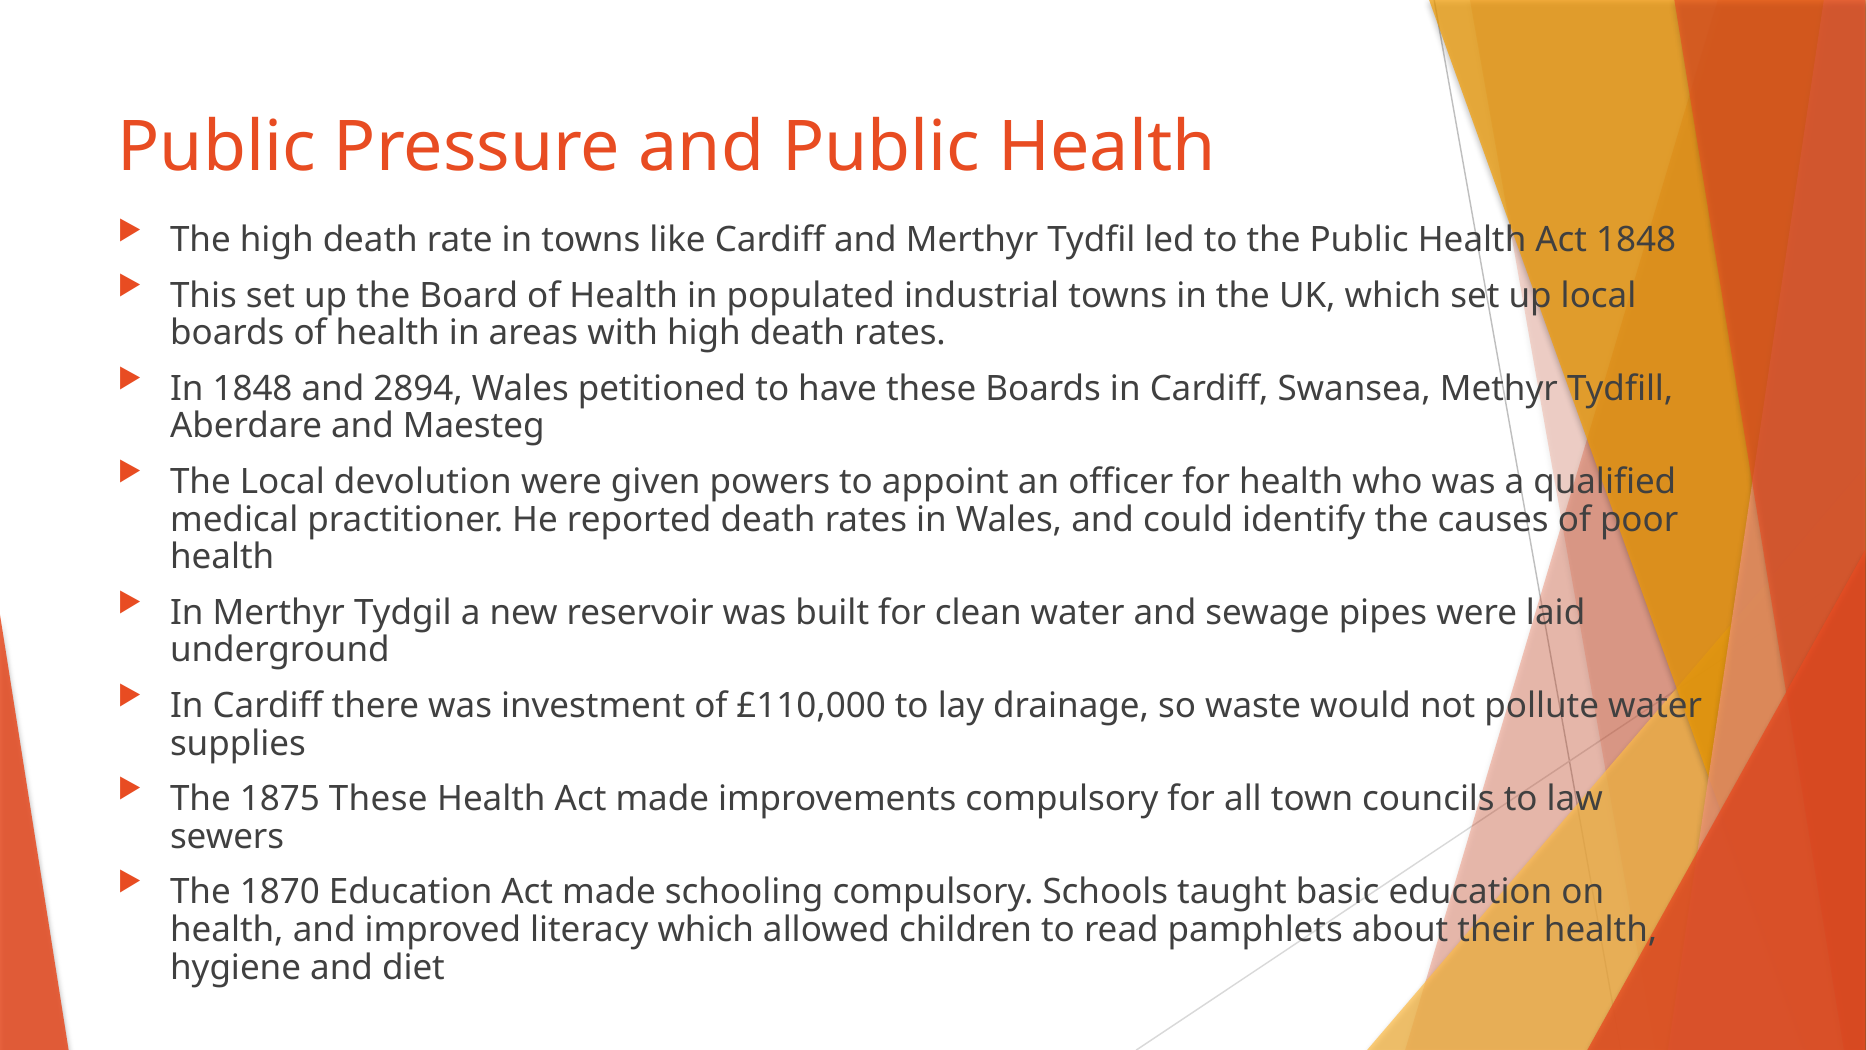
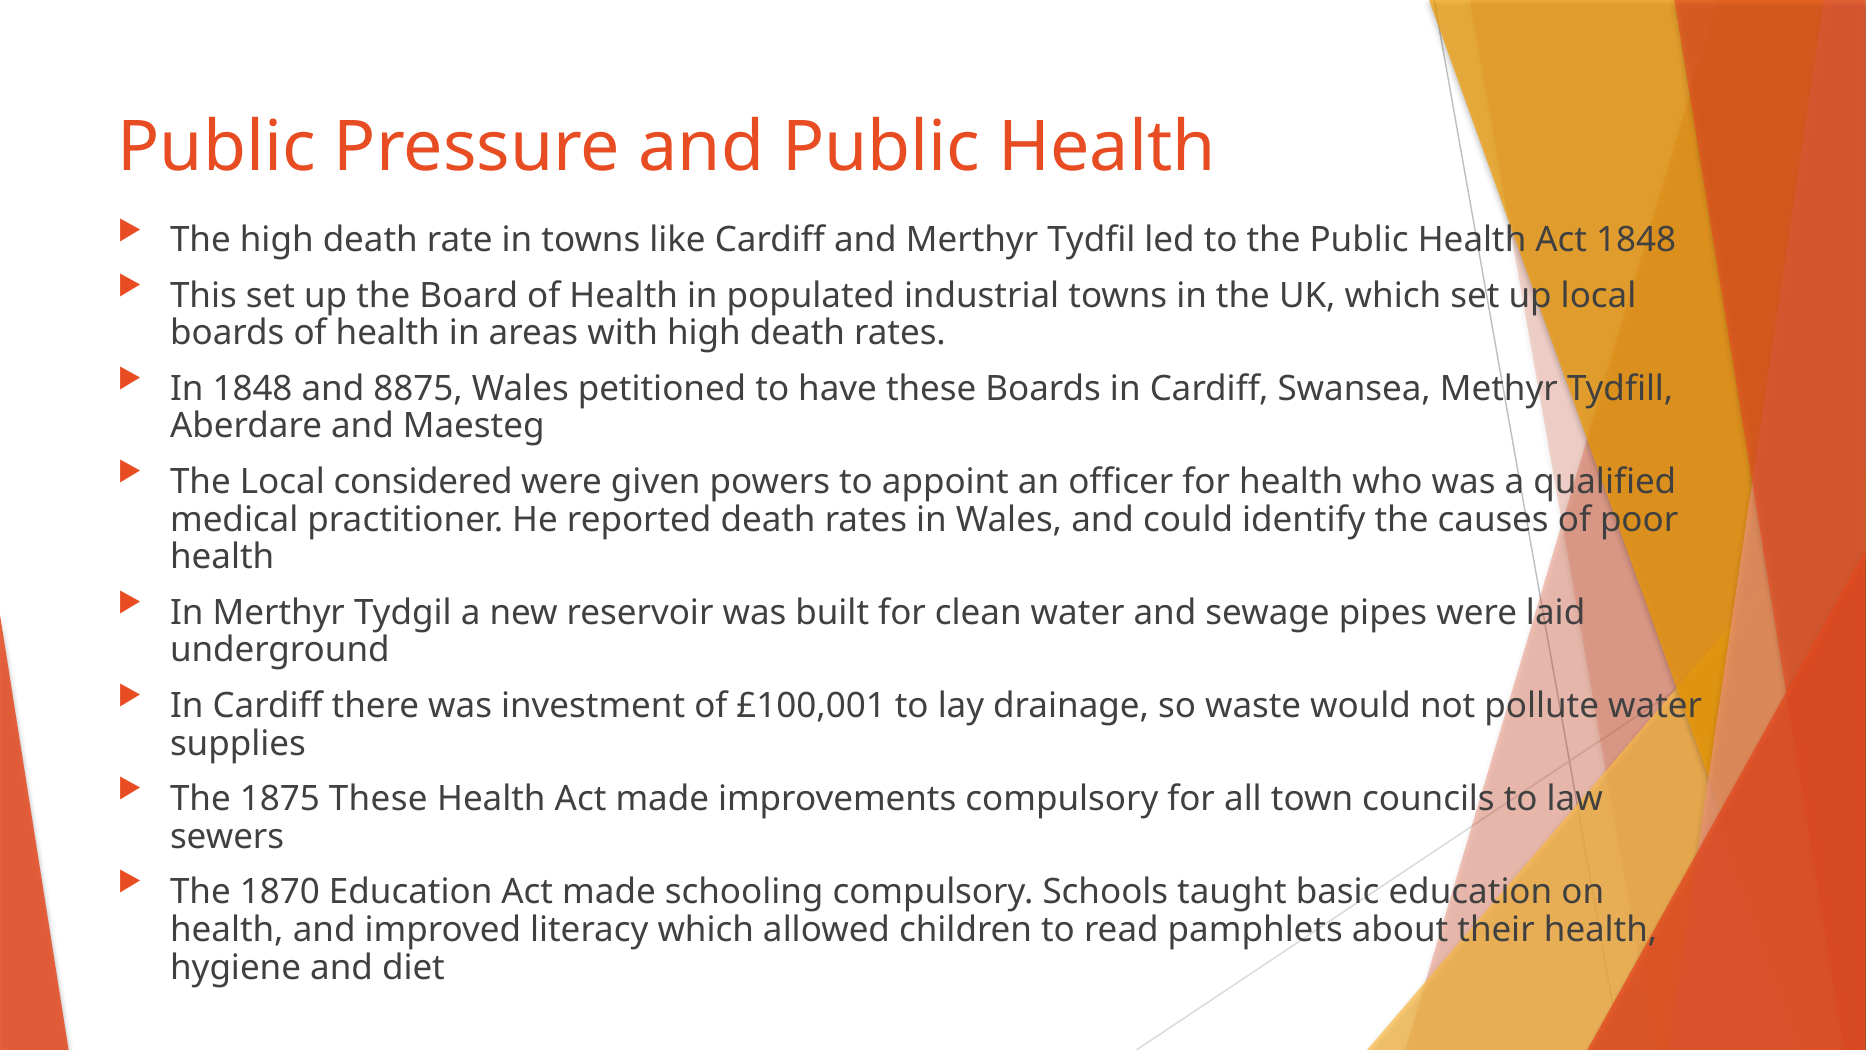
2894: 2894 -> 8875 (418, 388)
devolution: devolution -> considered (423, 481)
£110,000: £110,000 -> £100,001 (811, 705)
